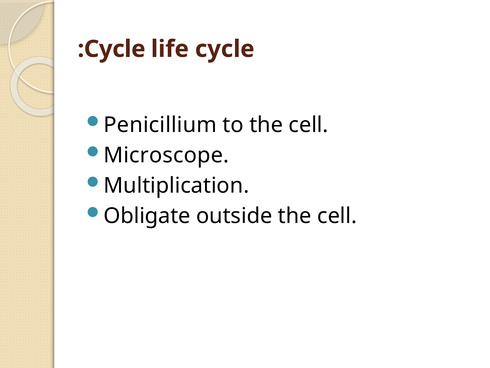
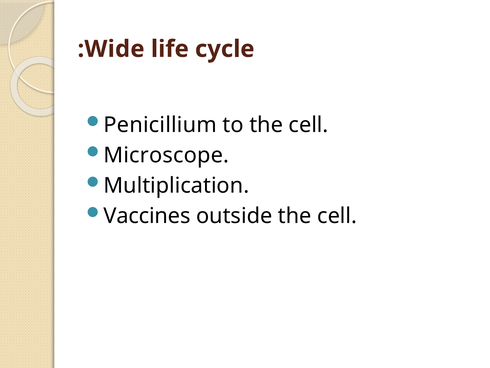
Cycle: Cycle -> Wide (114, 49)
Obligate: Obligate -> Vaccines (147, 216)
